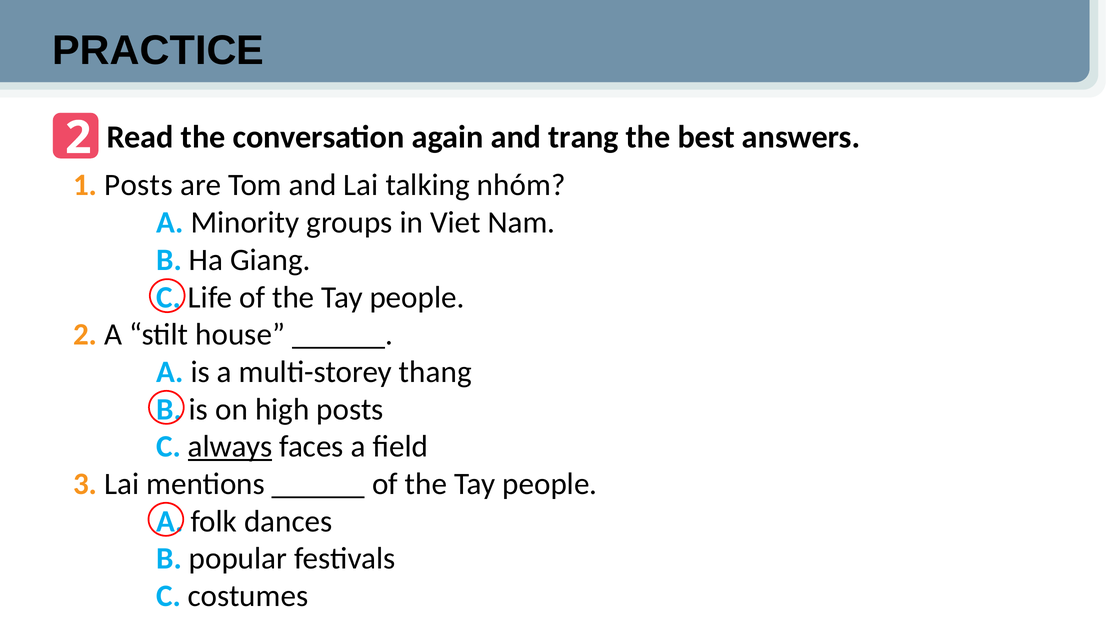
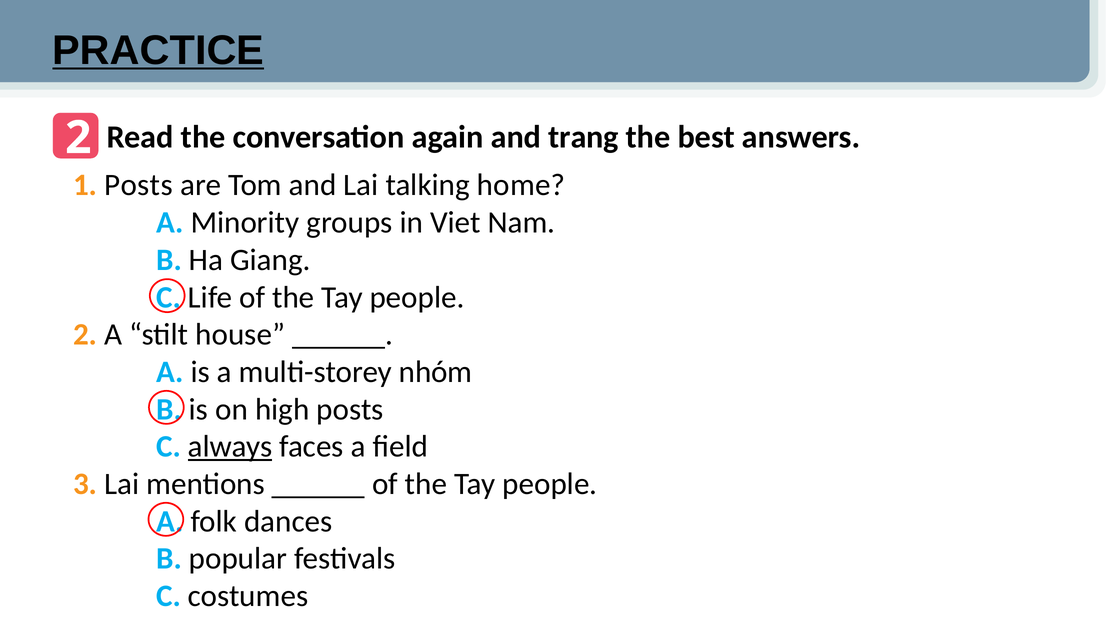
PRACTICE underline: none -> present (158, 51)
nhóm: nhóm -> home (521, 185)
thang: thang -> nhóm (436, 372)
